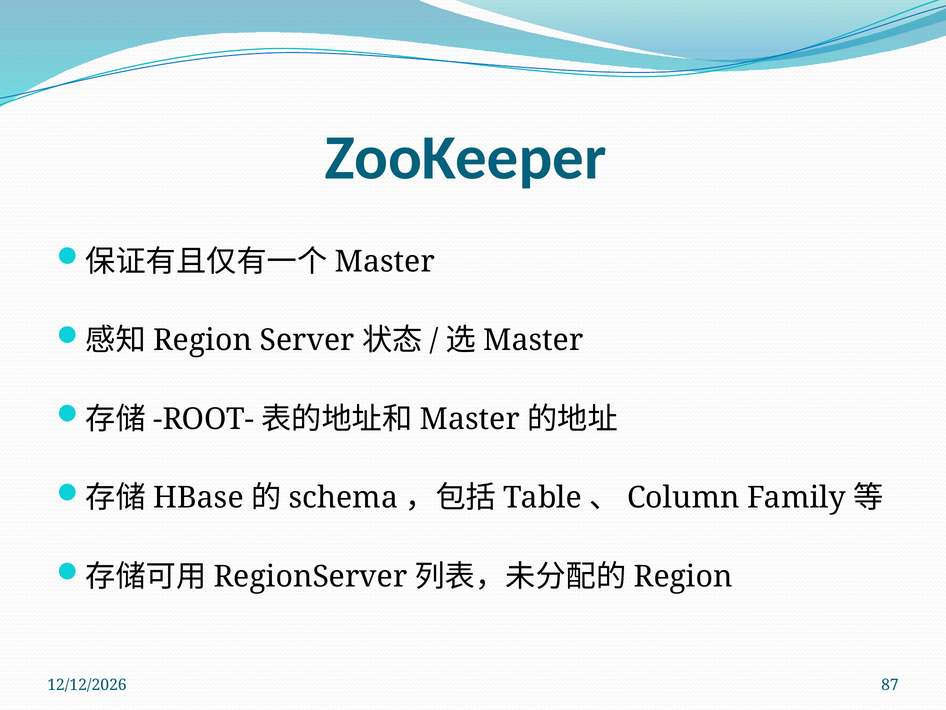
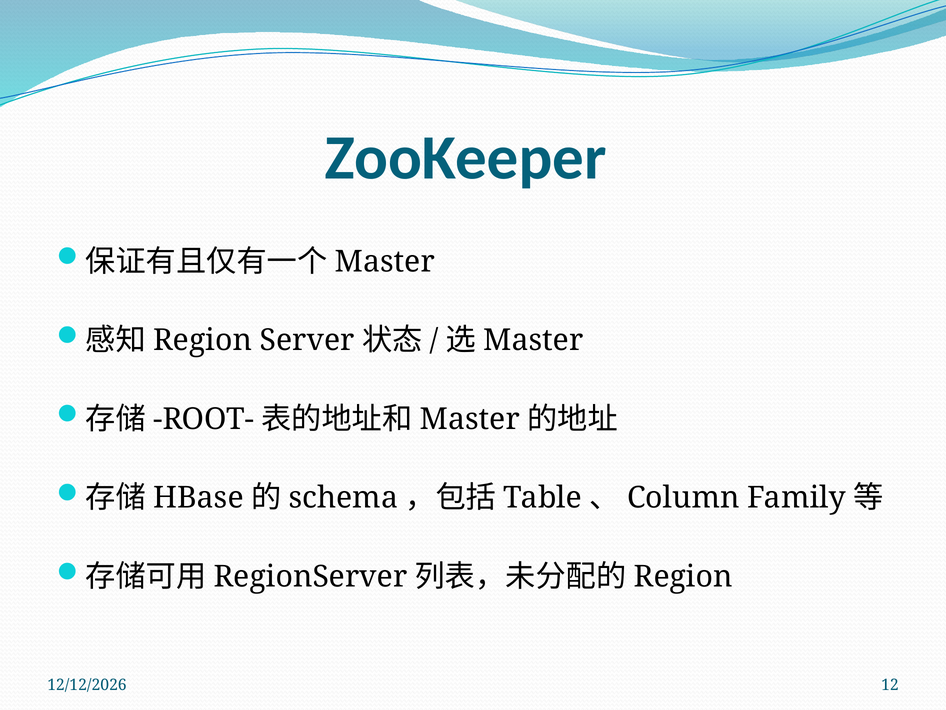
87: 87 -> 12 (890, 684)
